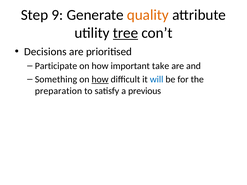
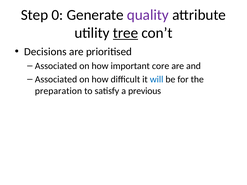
9: 9 -> 0 (57, 15)
quality colour: orange -> purple (148, 15)
Participate: Participate -> Associated (56, 66)
take: take -> core (161, 66)
Something: Something -> Associated (56, 79)
how underline: present -> none (100, 79)
